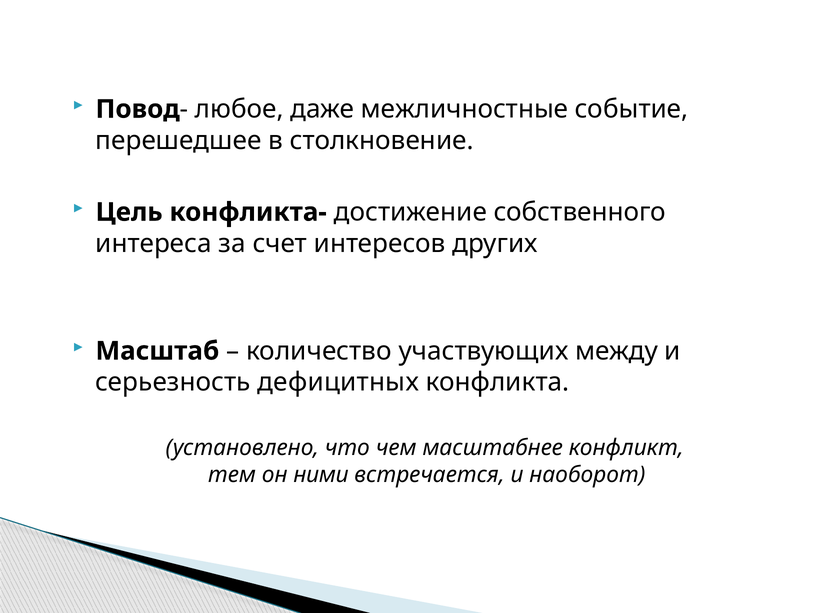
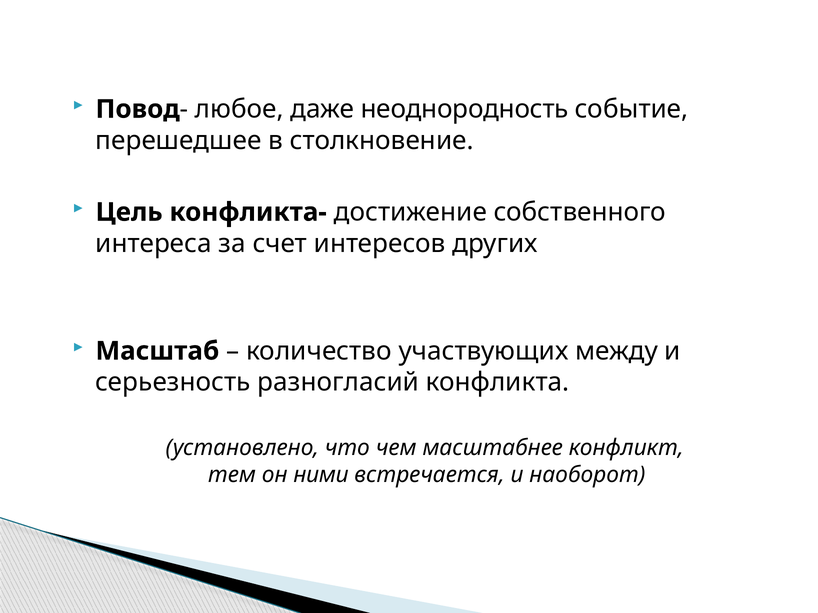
межличностные: межличностные -> неоднородность (465, 109)
дефицитных: дефицитных -> разногласий (338, 383)
